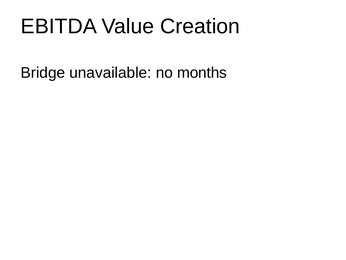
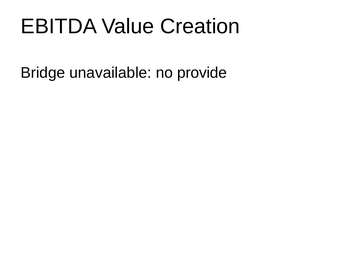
months: months -> provide (202, 73)
